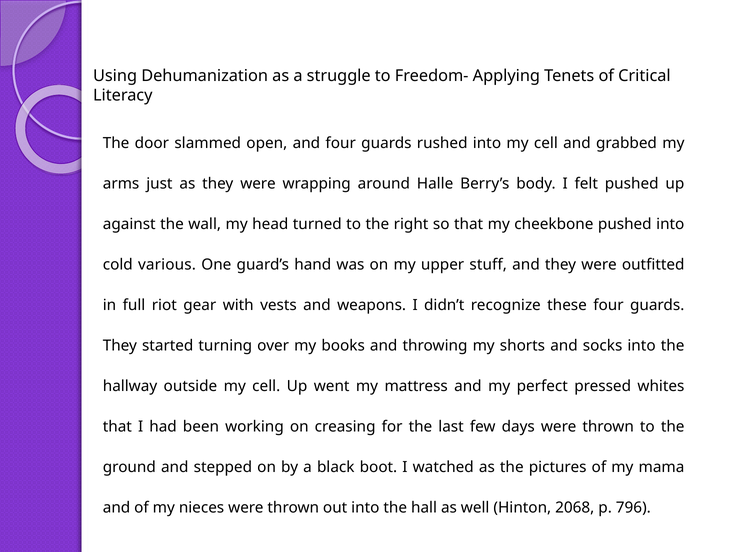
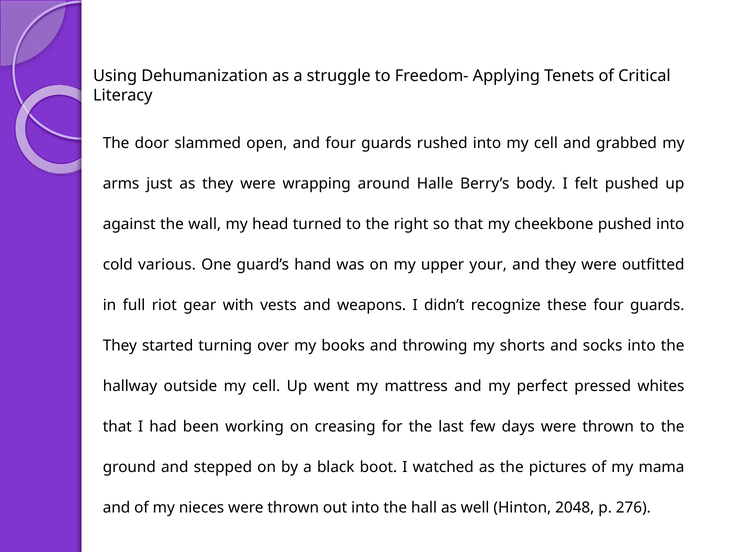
stuff: stuff -> your (488, 265)
2068: 2068 -> 2048 (575, 508)
796: 796 -> 276 (633, 508)
